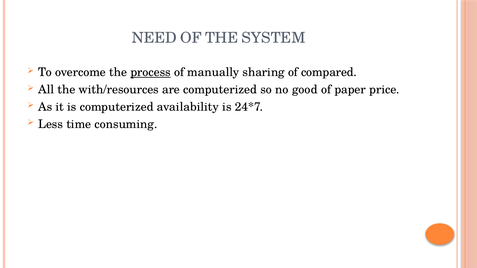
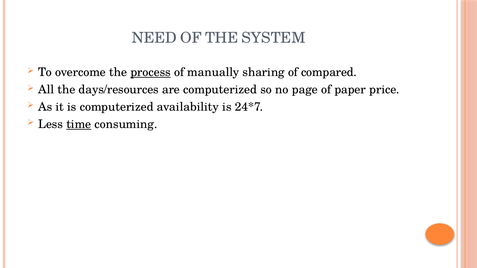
with/resources: with/resources -> days/resources (119, 90)
good: good -> page (305, 90)
time underline: none -> present (79, 124)
